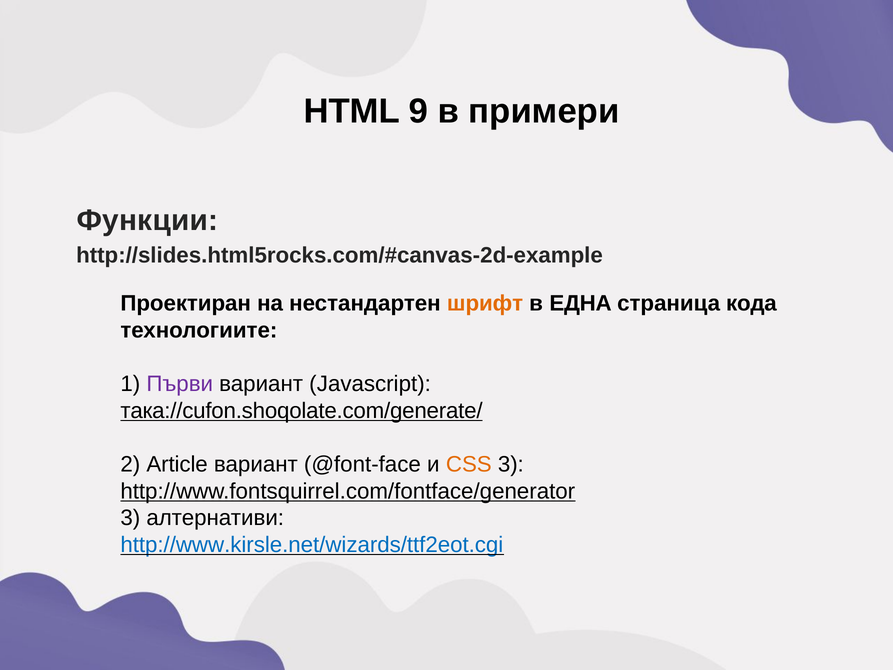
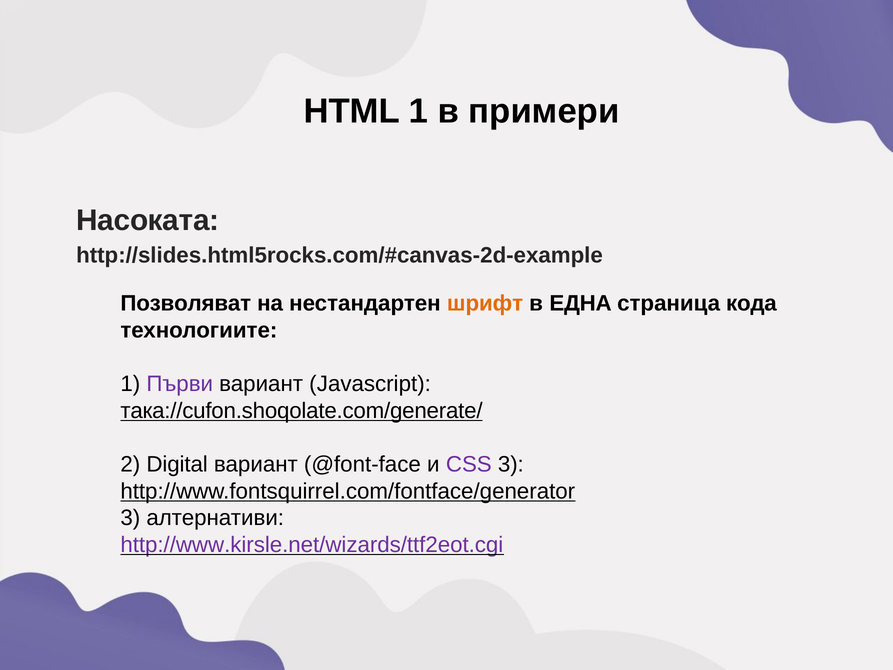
HTML 9: 9 -> 1 (418, 111)
Функции: Функции -> Насоката (148, 220)
Проектиран: Проектиран -> Позволяват (186, 303)
Article: Article -> Digital (177, 464)
CSS colour: orange -> purple (469, 464)
http://www.kirsle.net/wizards/ttf2eot.cgi colour: blue -> purple (312, 545)
